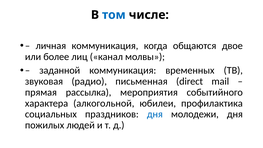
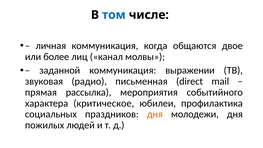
временных: временных -> выражении (190, 70)
алкогольной: алкогольной -> критическое (104, 103)
дня colour: blue -> orange (155, 114)
